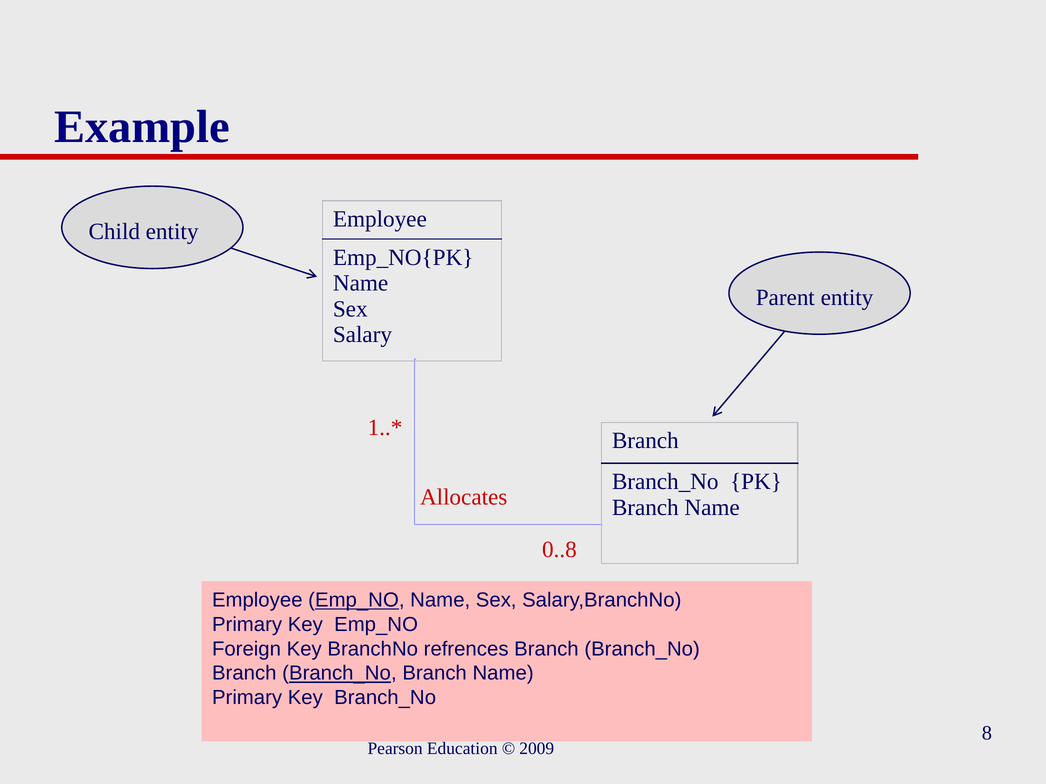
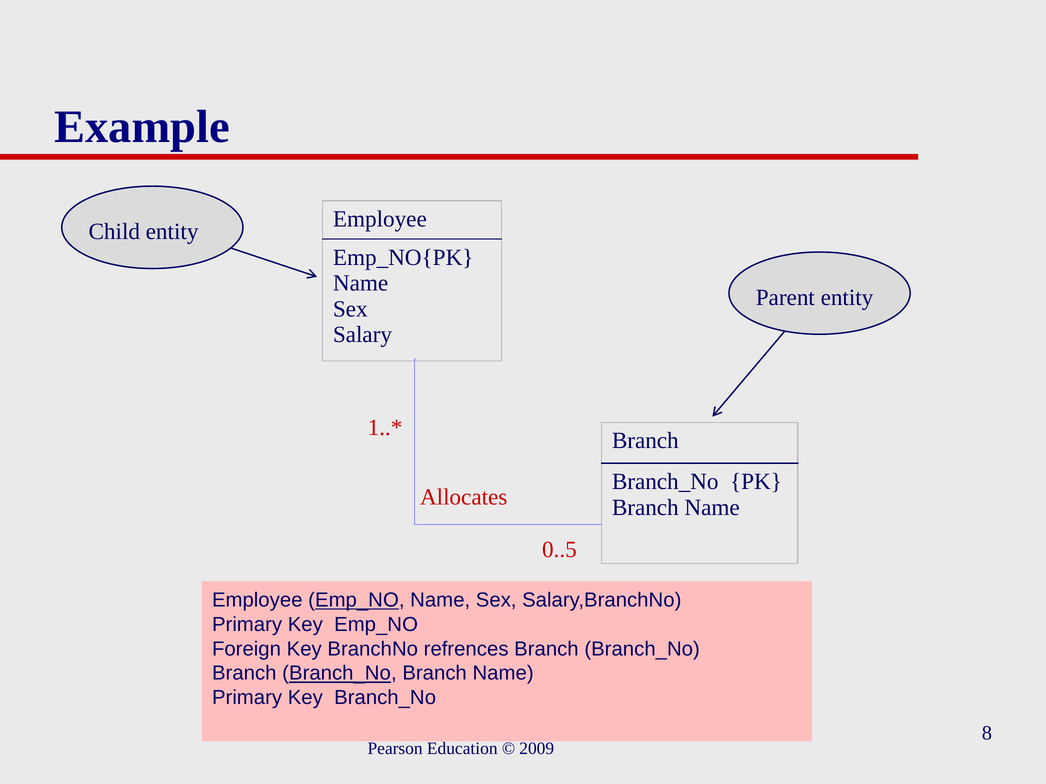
0..8: 0..8 -> 0..5 (559, 550)
